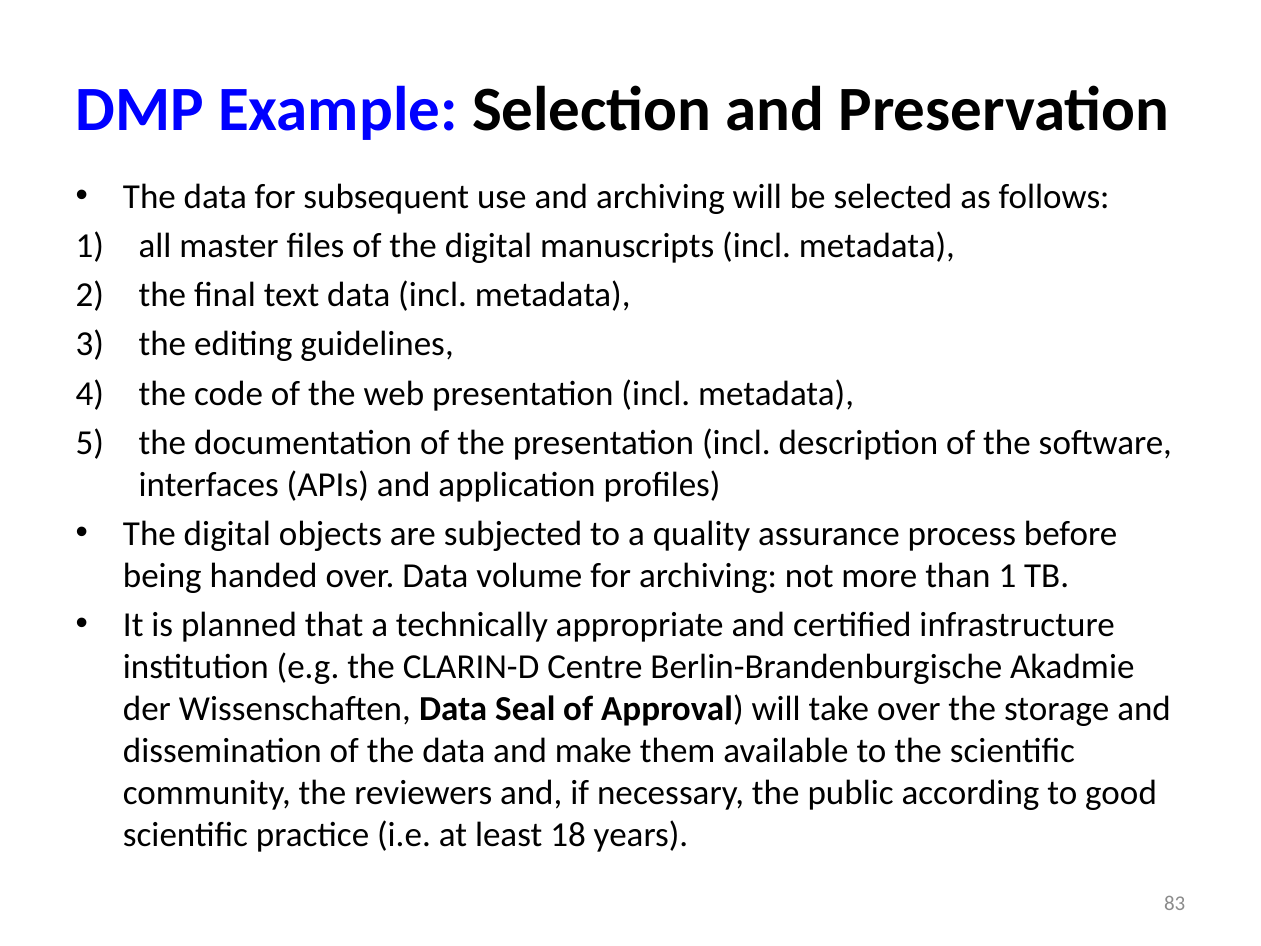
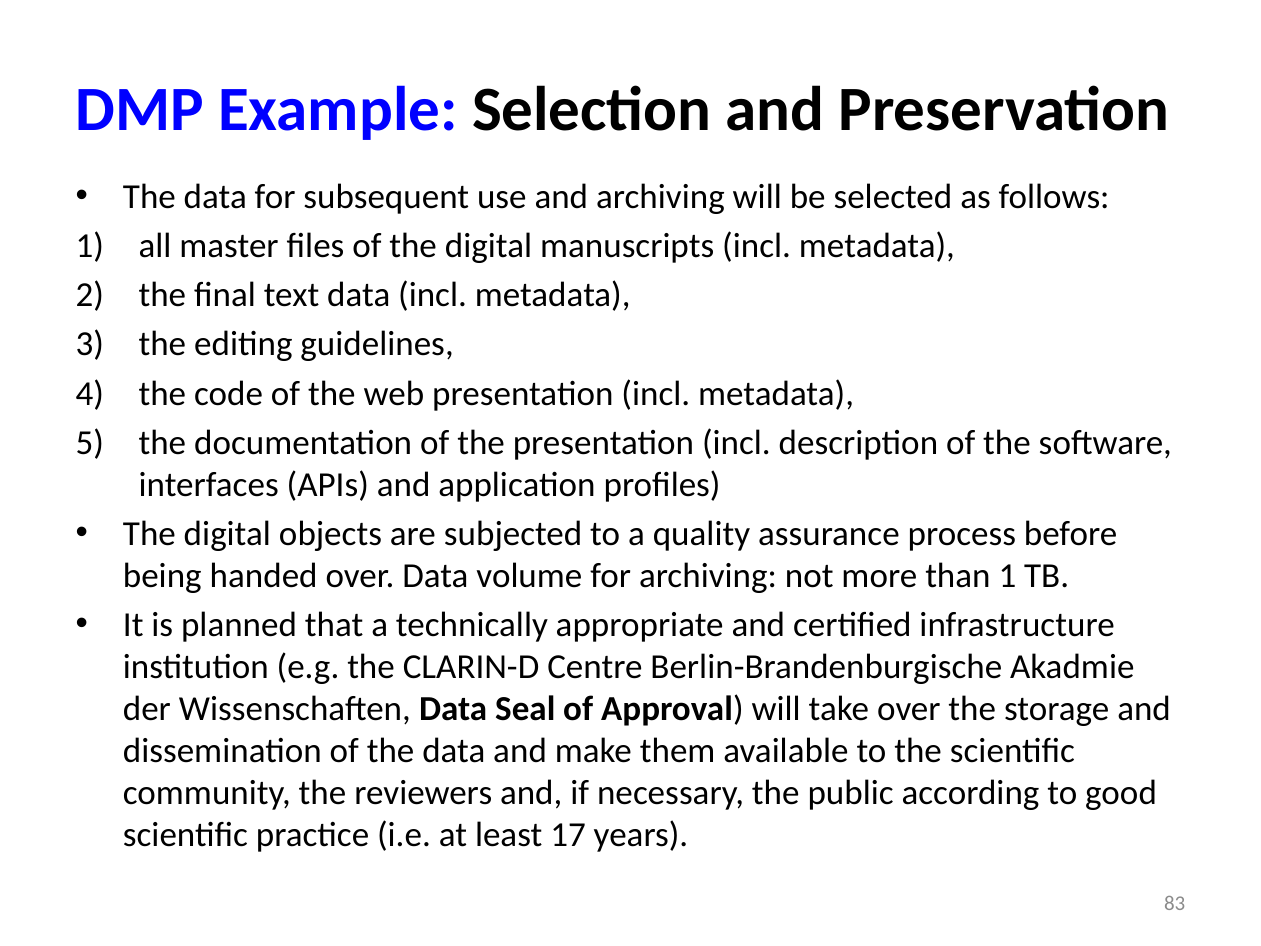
18: 18 -> 17 (568, 835)
